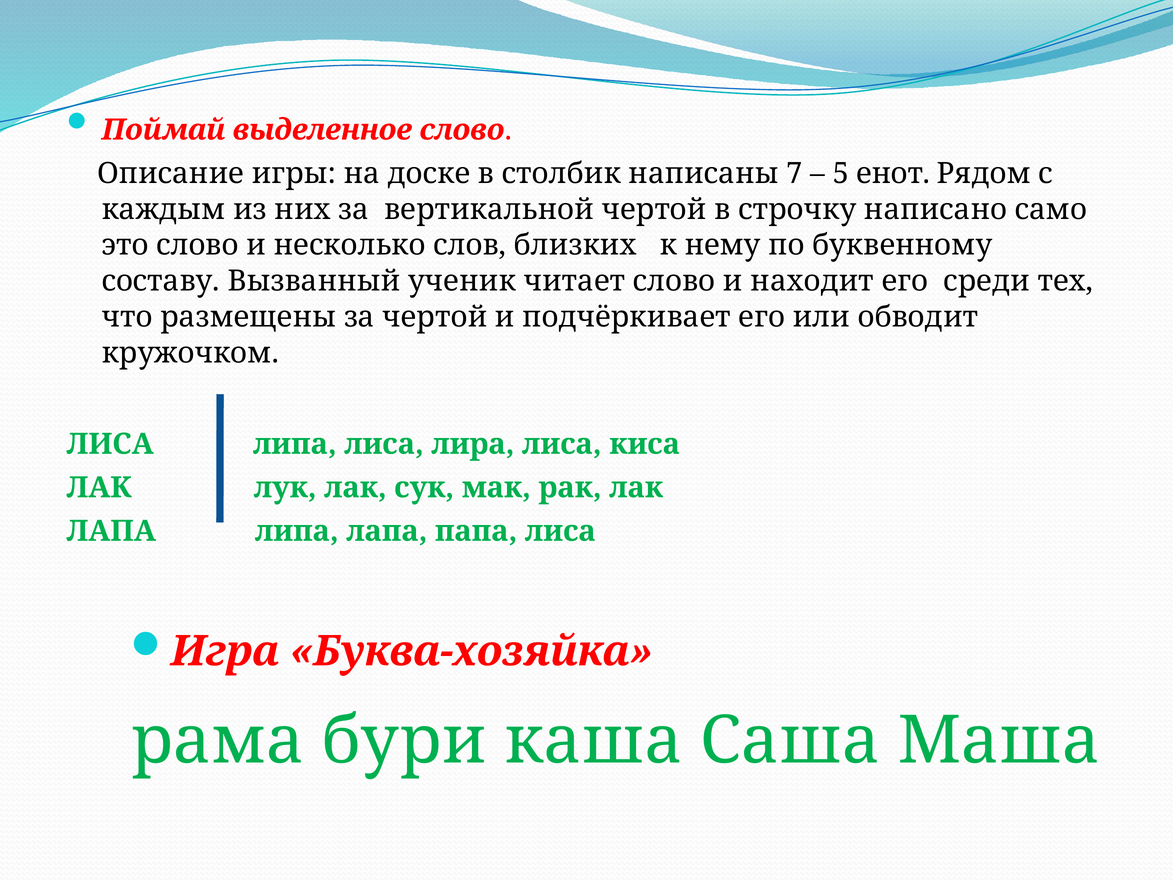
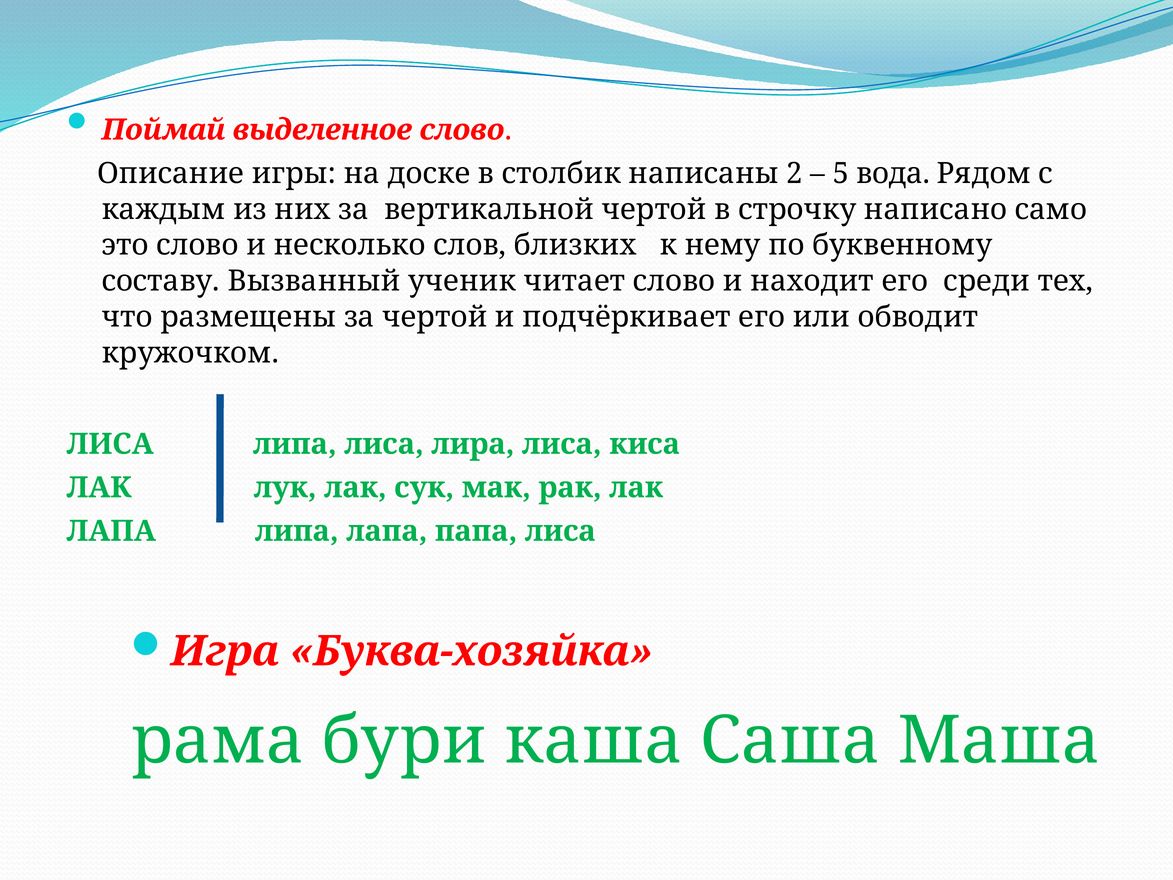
7: 7 -> 2 (794, 173)
енот: енот -> вода (893, 173)
